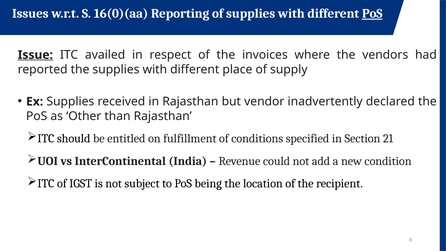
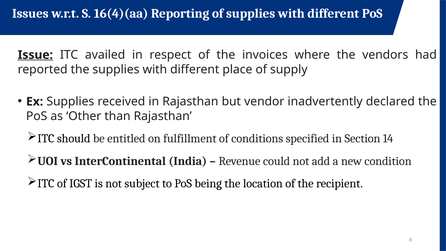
16(0)(aa: 16(0)(aa -> 16(4)(aa (121, 14)
PoS underline: present -> none (372, 14)
21: 21 -> 14 (388, 138)
